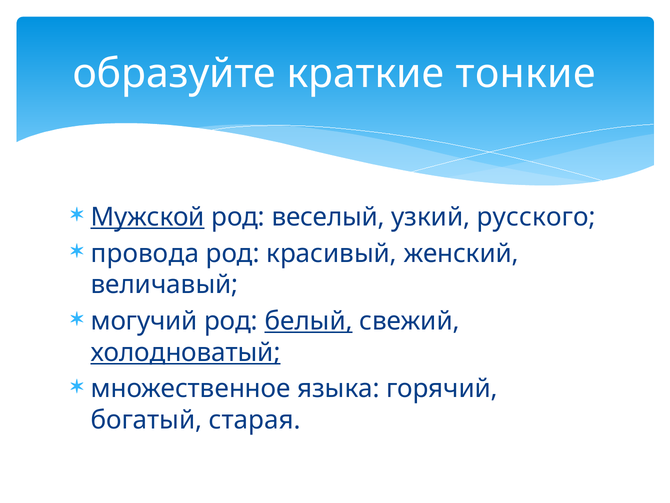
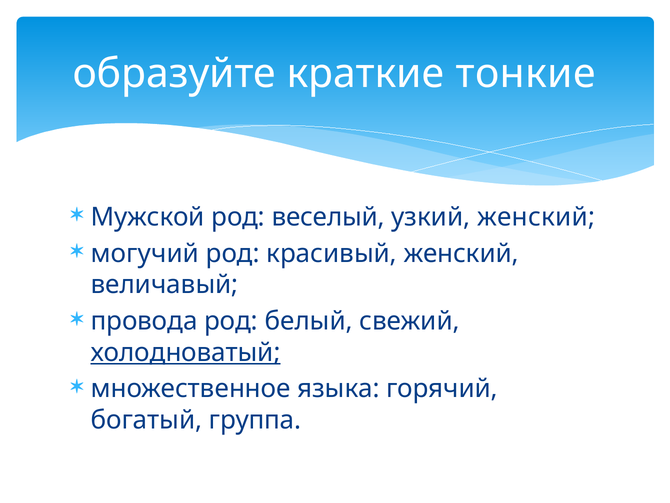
Мужской underline: present -> none (148, 217)
узкий русского: русского -> женский (536, 217)
провода: провода -> могучий (145, 253)
могучий: могучий -> провода (144, 321)
белый underline: present -> none (309, 321)
старая: старая -> группа (255, 420)
